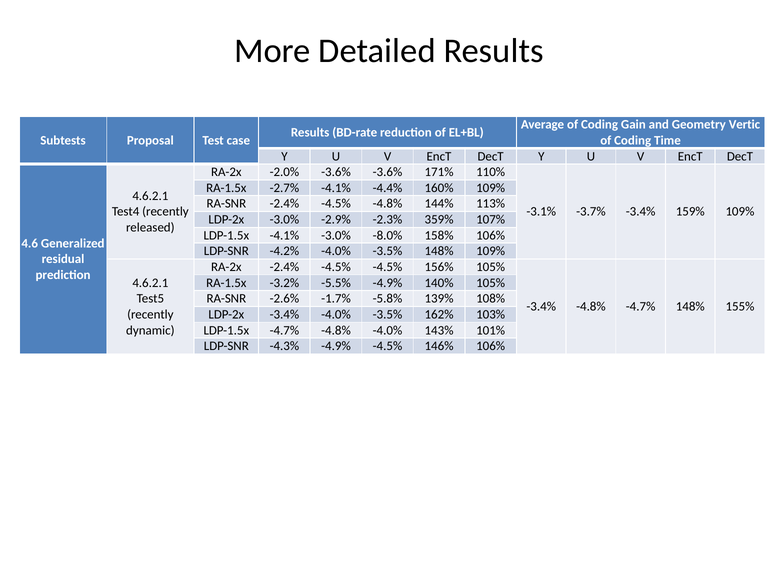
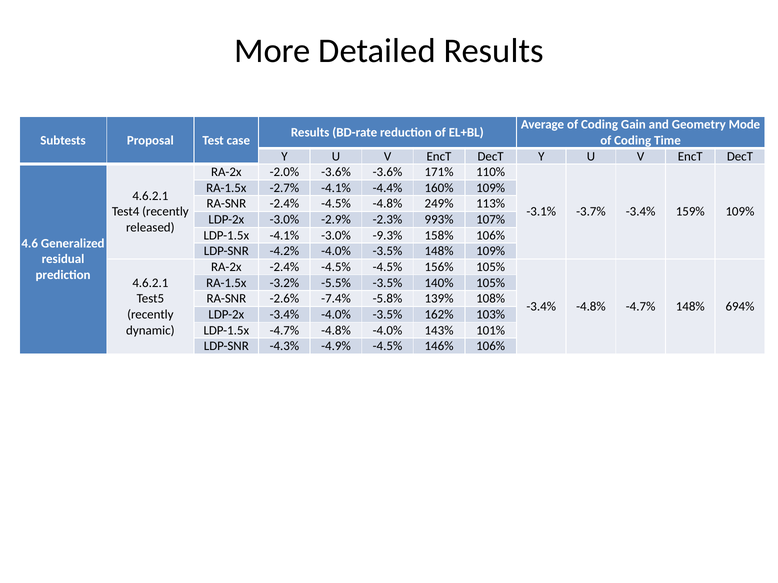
Vertic: Vertic -> Mode (744, 125)
144%: 144% -> 249% (439, 204)
359%: 359% -> 993% (439, 220)
-8.0%: -8.0% -> -9.3% (388, 236)
-5.5% -4.9%: -4.9% -> -3.5% (388, 283)
-1.7%: -1.7% -> -7.4% (336, 299)
155%: 155% -> 694% (740, 307)
